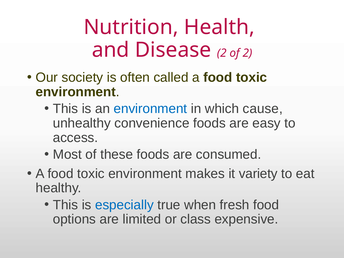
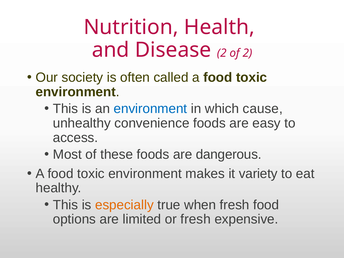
consumed: consumed -> dangerous (229, 154)
especially colour: blue -> orange (124, 205)
or class: class -> fresh (196, 219)
